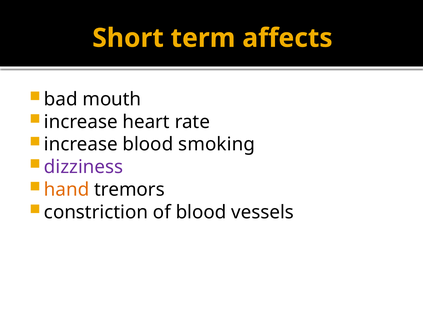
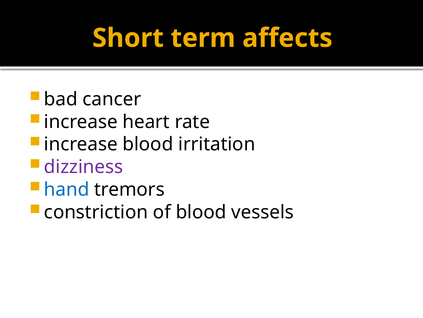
mouth: mouth -> cancer (112, 99)
smoking: smoking -> irritation (217, 144)
hand colour: orange -> blue (67, 189)
